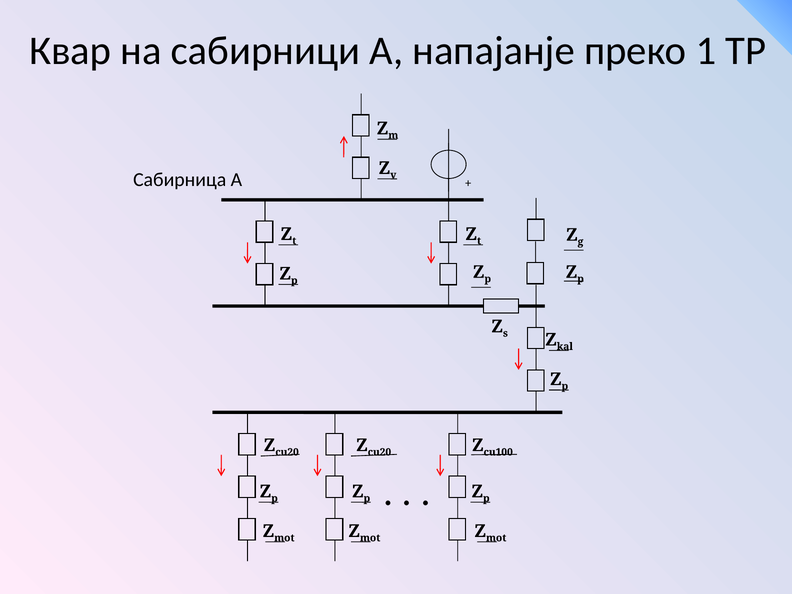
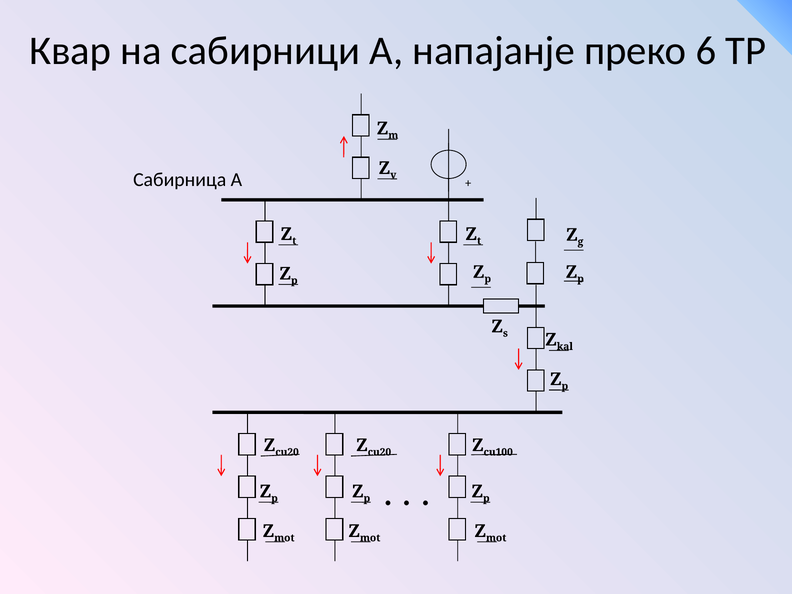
1: 1 -> 6 (706, 51)
